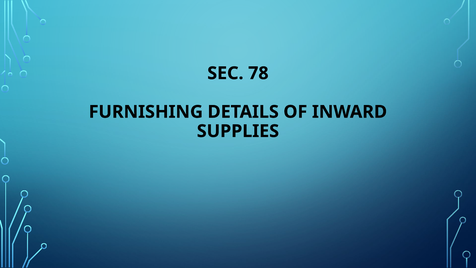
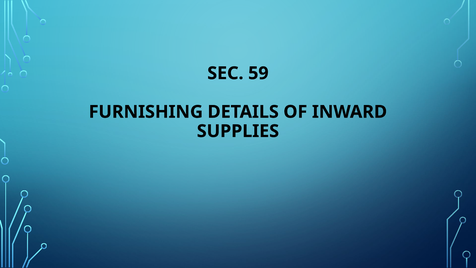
78: 78 -> 59 (258, 73)
